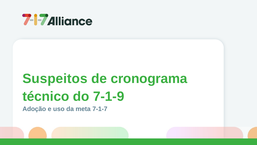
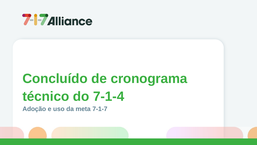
Suspeitos: Suspeitos -> Concluído (55, 78)
7-1-9: 7-1-9 -> 7-1-4 (109, 96)
